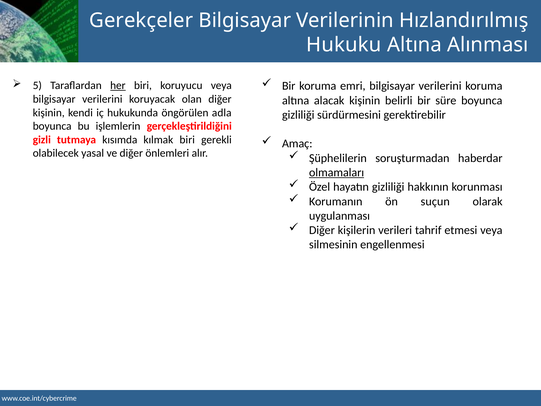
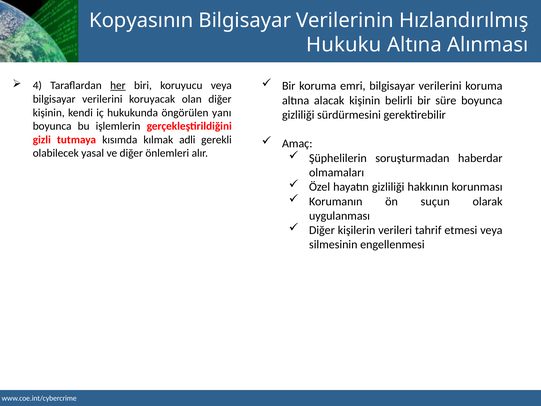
Gerekçeler: Gerekçeler -> Kopyasının (141, 20)
5: 5 -> 4 (37, 86)
adla: adla -> yanı (222, 113)
kılmak biri: biri -> adli (187, 140)
olmamaları underline: present -> none (337, 172)
